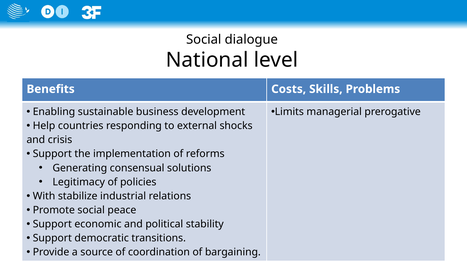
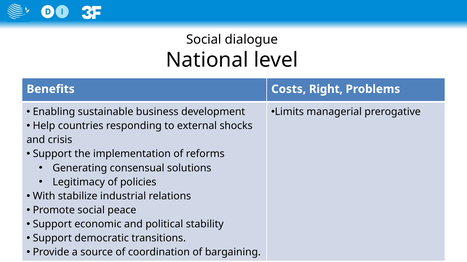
Skills: Skills -> Right (326, 89)
